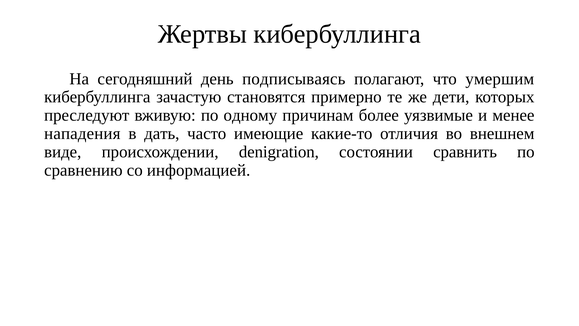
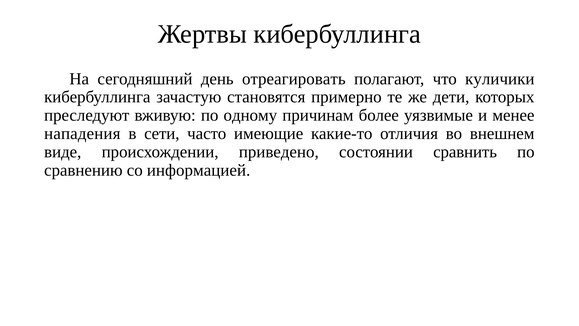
подписываясь: подписываясь -> отреагировать (294, 79)
умершим: умершим -> куличики (500, 79)
дать: дать -> сети (162, 133)
denigration: denigration -> приведено (279, 152)
